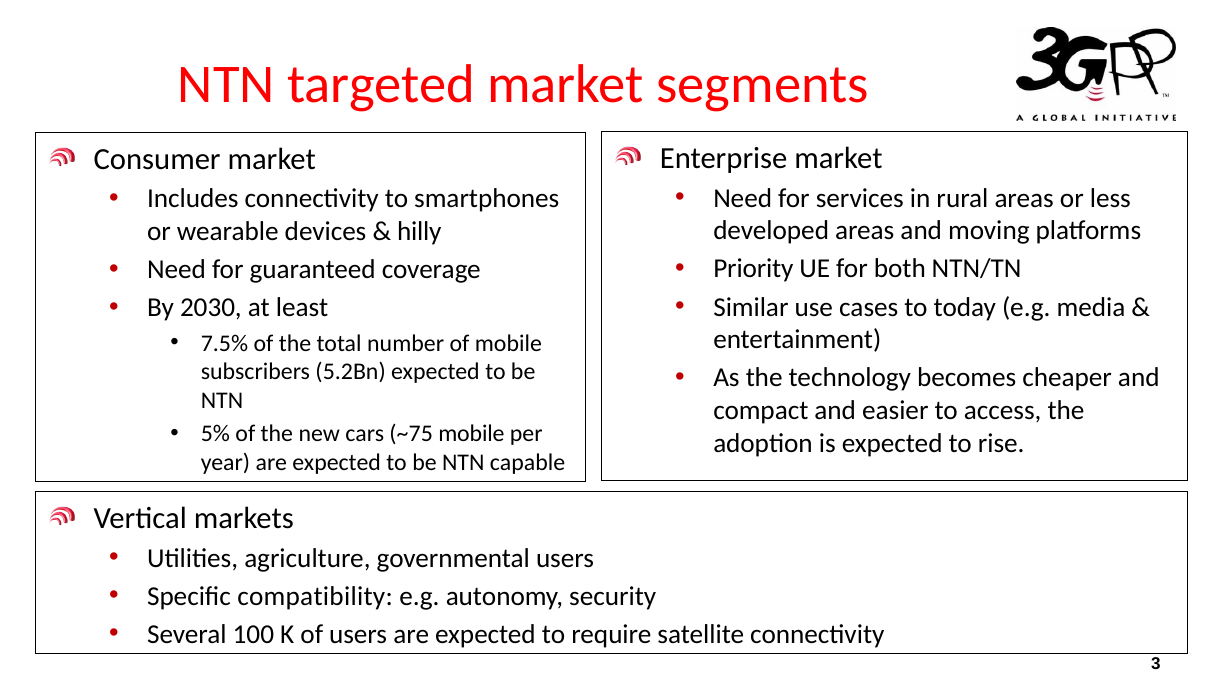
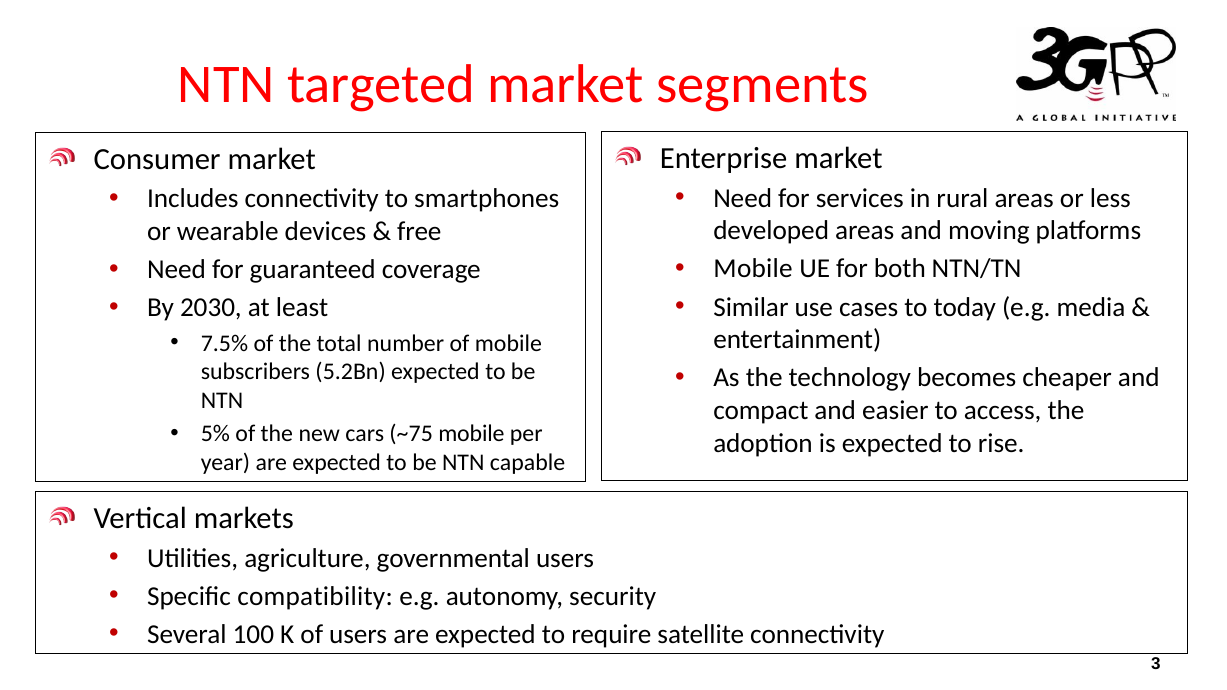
hilly: hilly -> free (419, 232)
Priority: Priority -> Mobile (753, 269)
